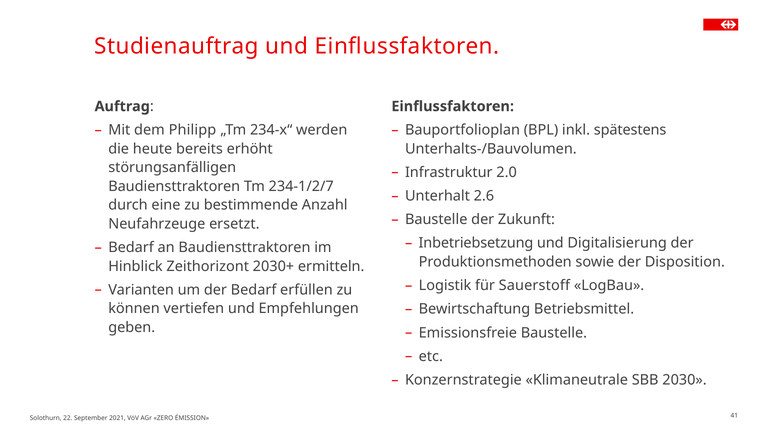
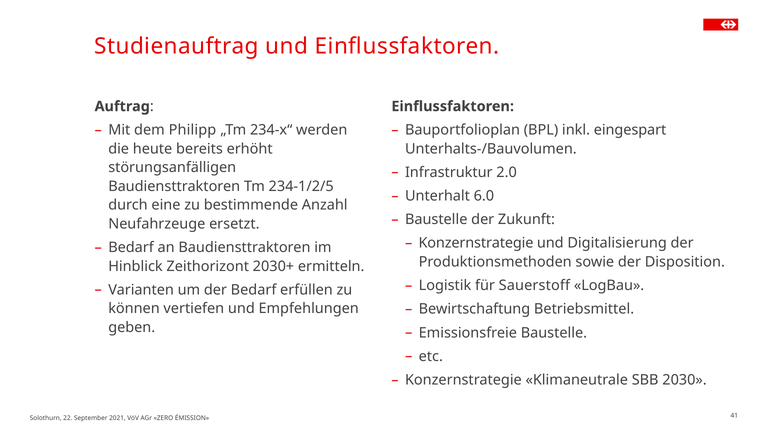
spätestens: spätestens -> eingespart (630, 130)
234-1/2/7: 234-1/2/7 -> 234-1/2/5 (301, 186)
2.6: 2.6 -> 6.0 (484, 196)
Inbetriebsetzung: Inbetriebsetzung -> Konzernstrategie (476, 243)
